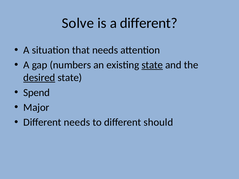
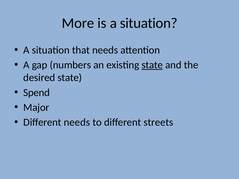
Solve: Solve -> More (78, 23)
is a different: different -> situation (149, 23)
desired underline: present -> none (39, 78)
should: should -> streets (158, 122)
